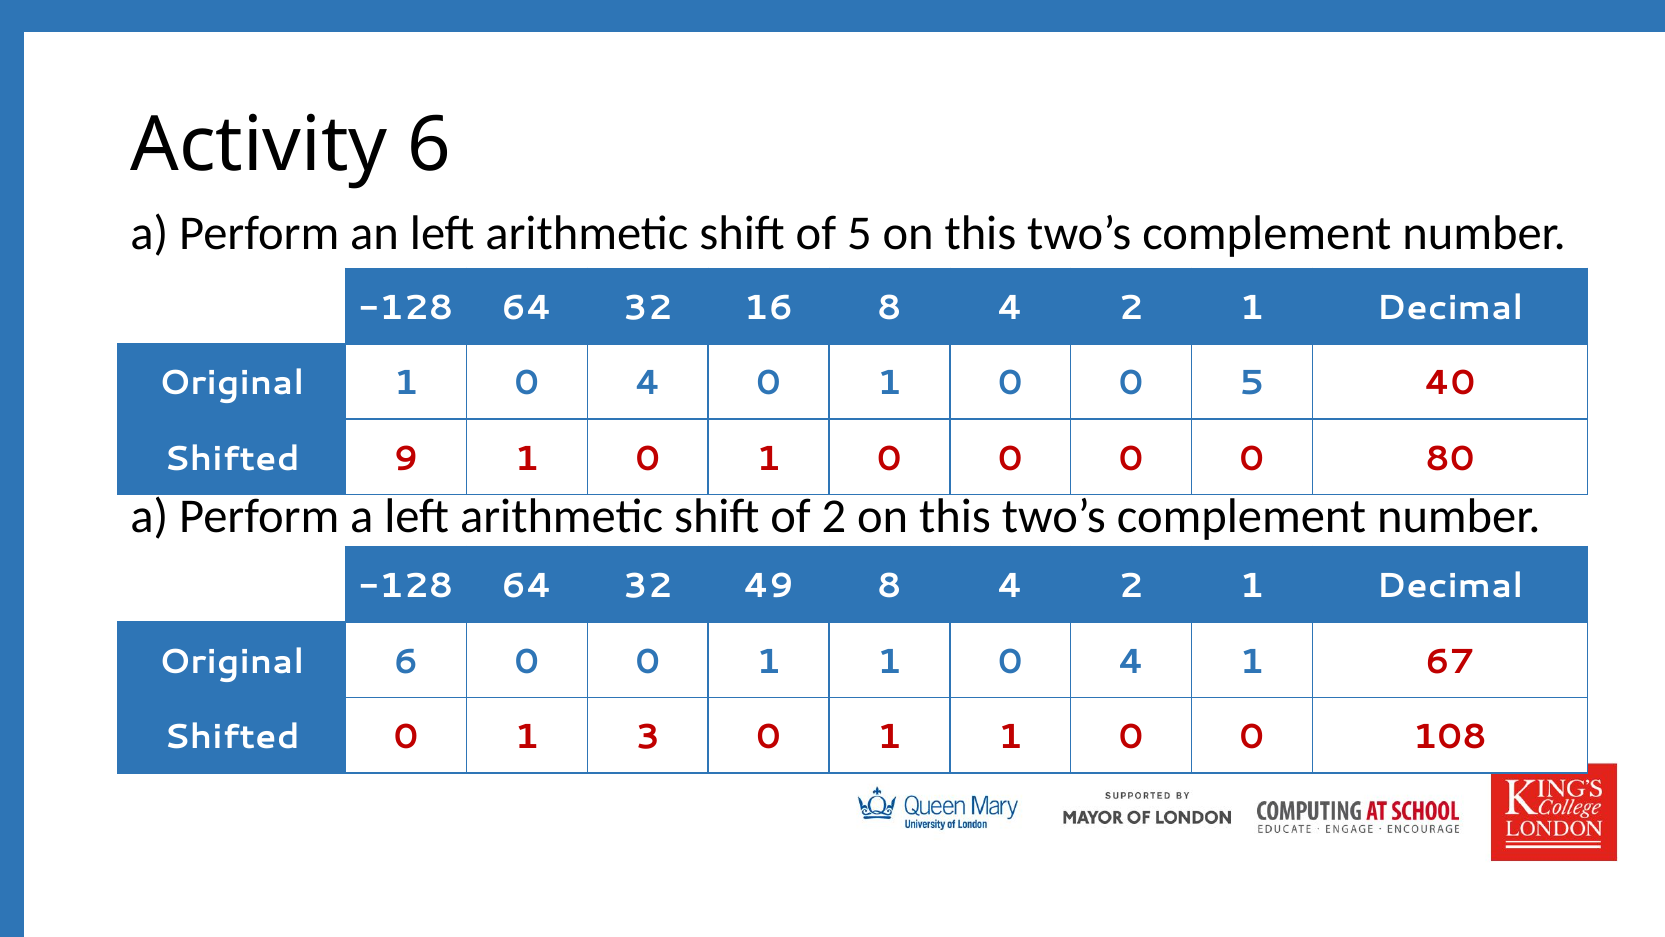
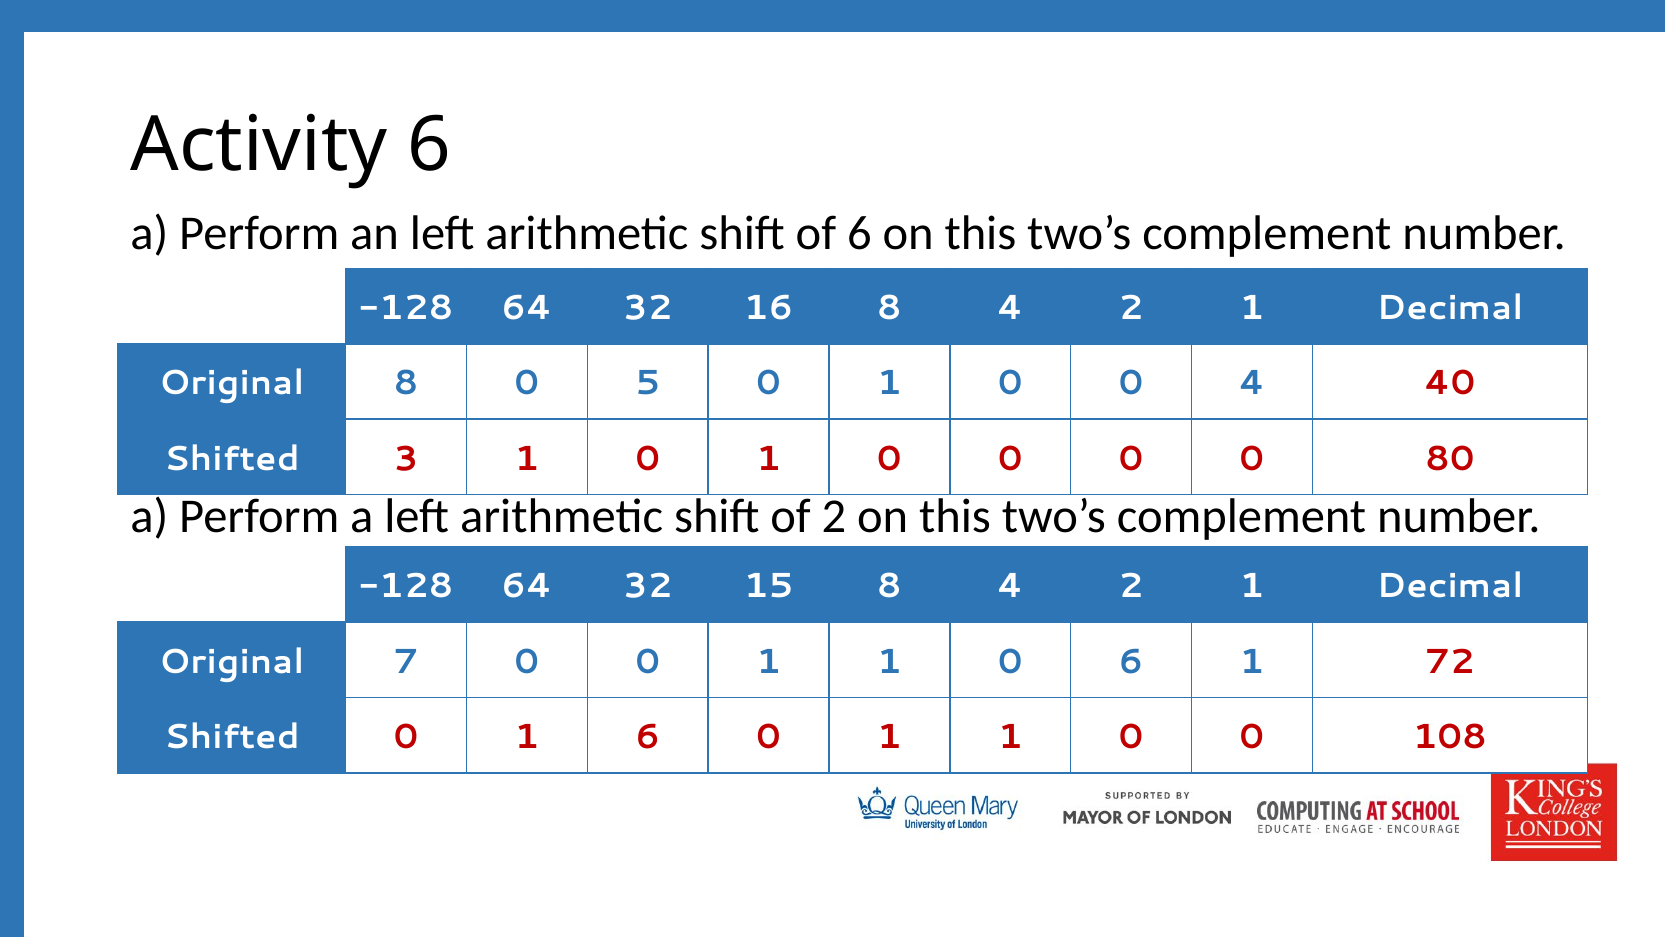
of 5: 5 -> 6 (859, 234)
Original 1: 1 -> 8 (406, 383)
4: 4 -> 5 (648, 383)
0 5: 5 -> 4 (1252, 383)
9: 9 -> 3 (406, 459)
49: 49 -> 15 (769, 586)
Original 6: 6 -> 7 (406, 661)
1 1 0 4: 4 -> 6 (1131, 661)
67: 67 -> 72 (1450, 661)
1 3: 3 -> 6 (648, 737)
